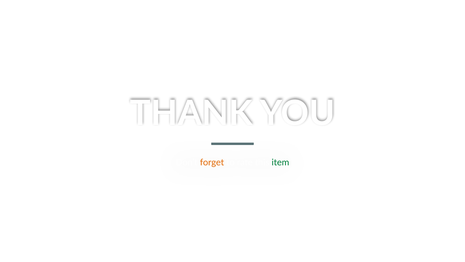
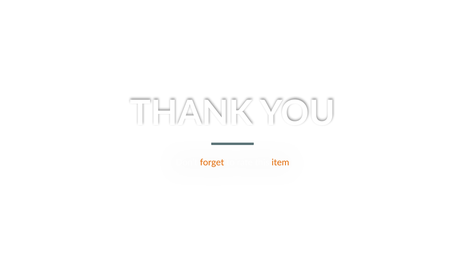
item colour: green -> orange (280, 162)
